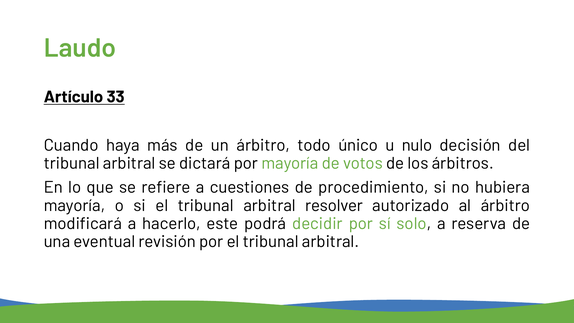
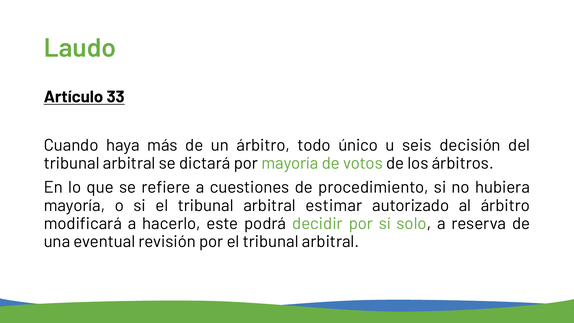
nulo: nulo -> seis (417, 145)
resolver: resolver -> estimar (334, 205)
